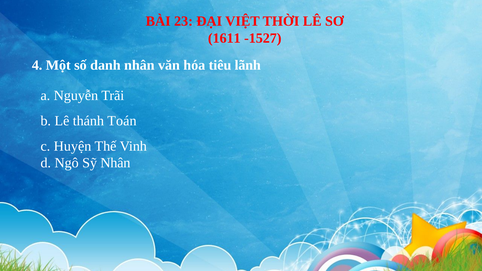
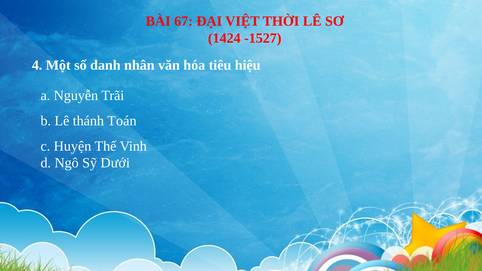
23: 23 -> 67 (184, 21)
1611: 1611 -> 1424 (224, 38)
lãnh: lãnh -> hiệu (248, 65)
Sỹ Nhân: Nhân -> Dưới (115, 163)
